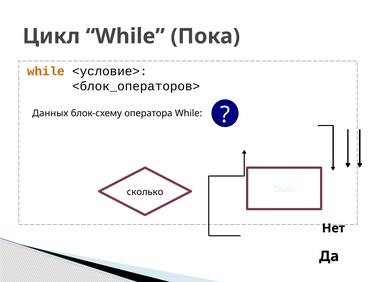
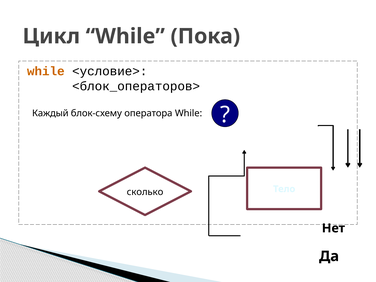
Данных: Данных -> Каждый (50, 113)
